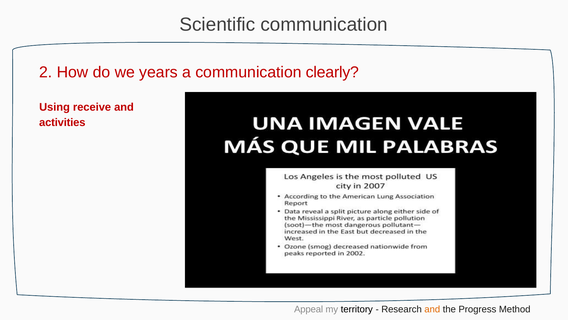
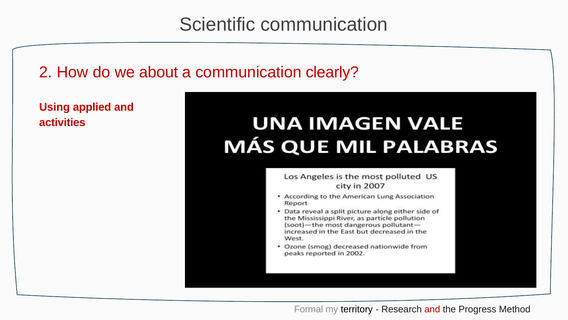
years: years -> about (159, 72)
receive: receive -> applied (92, 107)
Appeal: Appeal -> Formal (309, 309)
and colour: orange -> red (432, 309)
